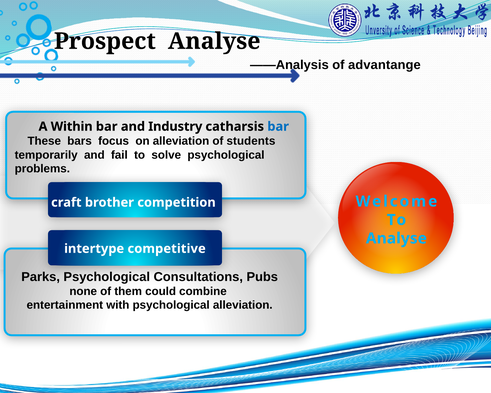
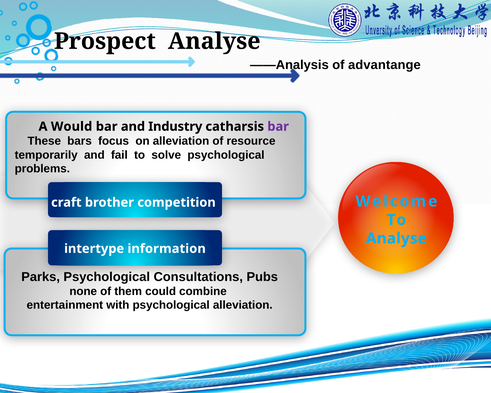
Within: Within -> Would (72, 127)
bar colour: blue -> purple (278, 127)
students: students -> resource (251, 141)
competitive: competitive -> information (167, 249)
